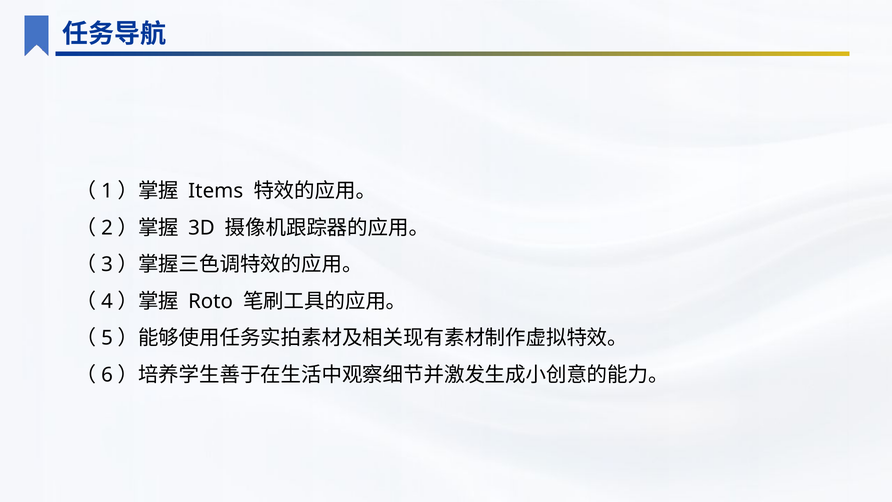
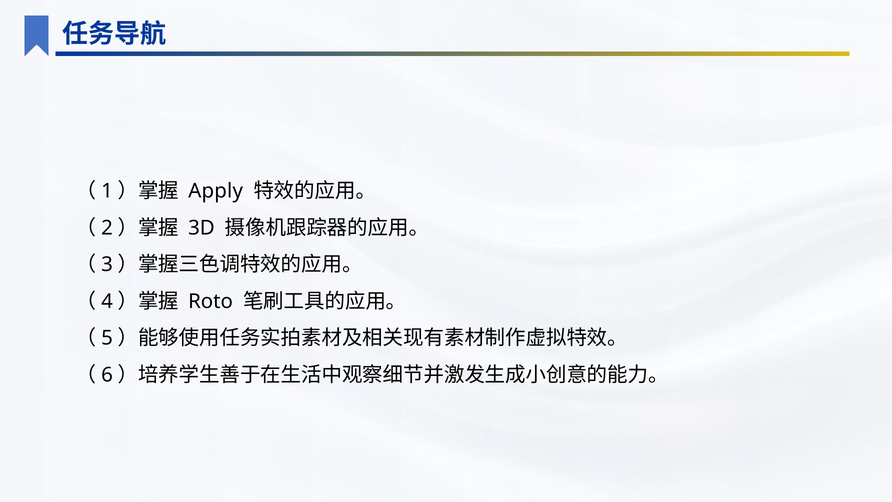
Items: Items -> Apply (216, 191)
